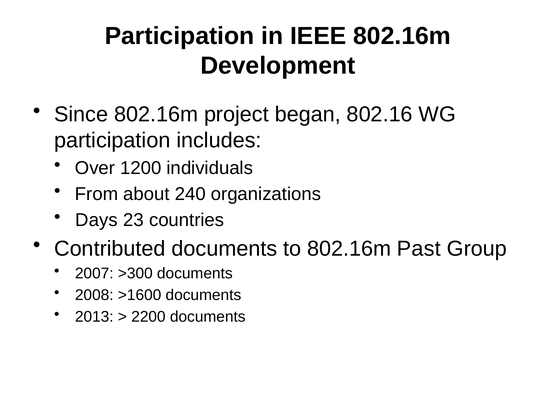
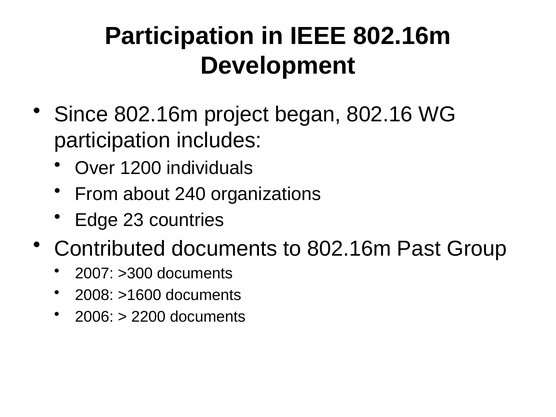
Days: Days -> Edge (97, 220)
2013: 2013 -> 2006 (94, 317)
